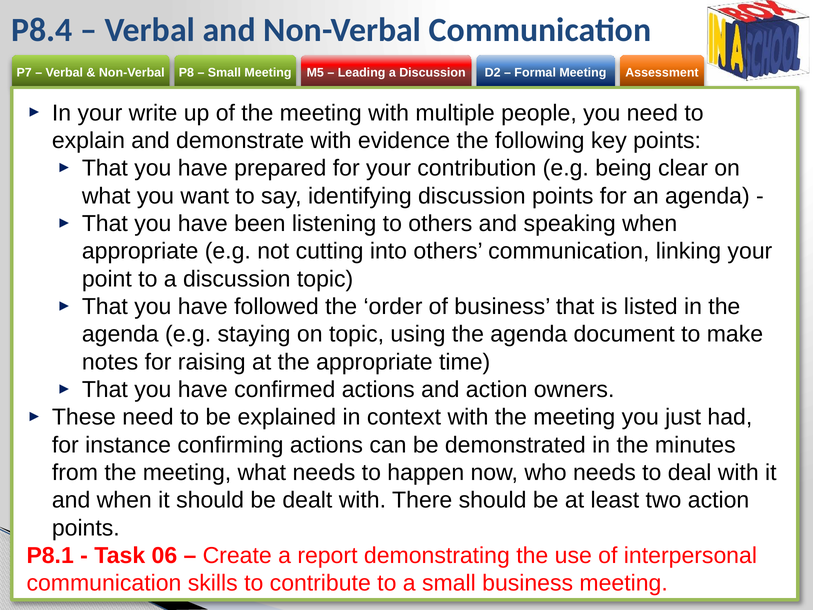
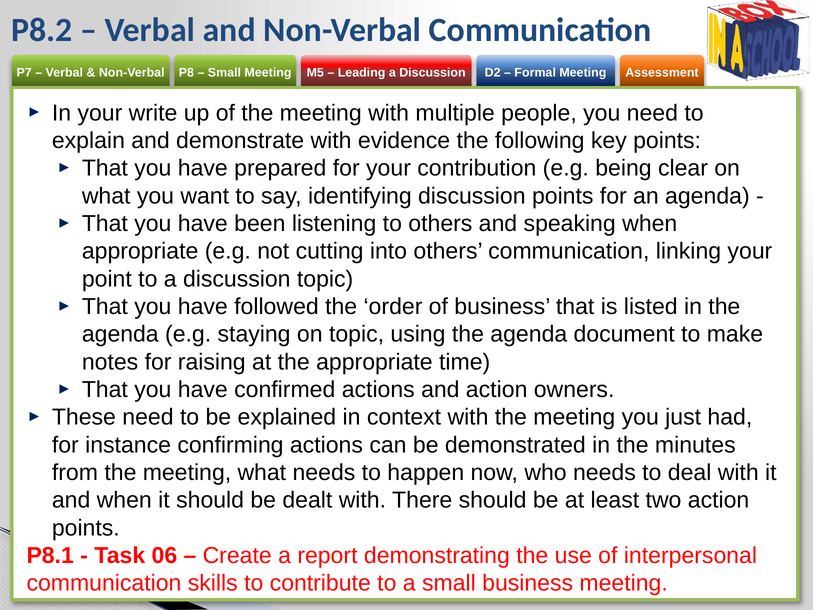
P8.4: P8.4 -> P8.2 (42, 30)
